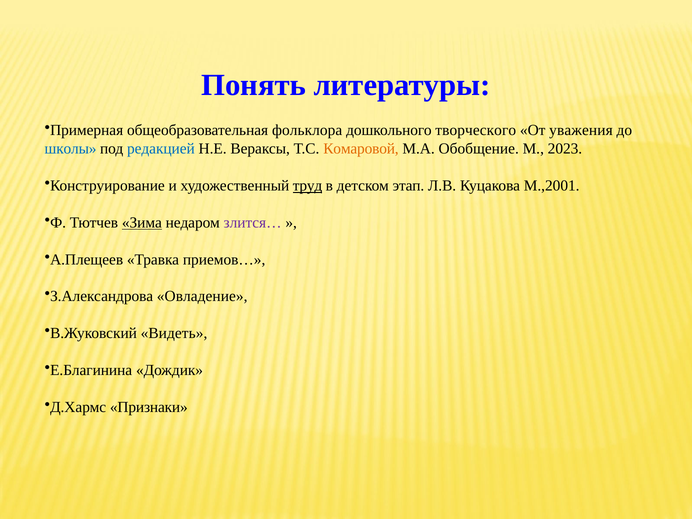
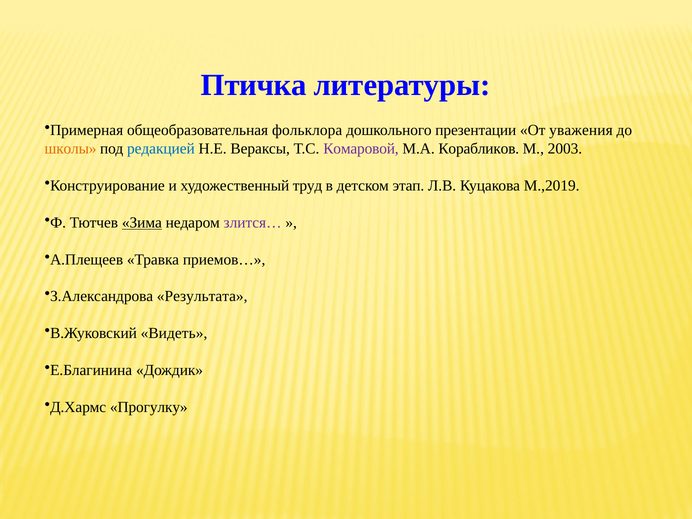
Понять: Понять -> Птичка (254, 85)
творческого: творческого -> презентации (476, 130)
школы colour: blue -> orange (71, 149)
Комаровой colour: orange -> purple (361, 149)
Обобщение: Обобщение -> Корабликов (479, 149)
2023: 2023 -> 2003 (565, 149)
труд underline: present -> none (308, 186)
М.,2001: М.,2001 -> М.,2019 (552, 186)
Овладение: Овладение -> Результата (202, 296)
Признаки: Признаки -> Прогулку (149, 407)
